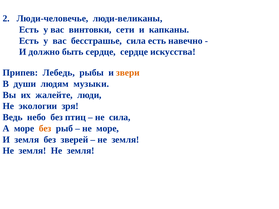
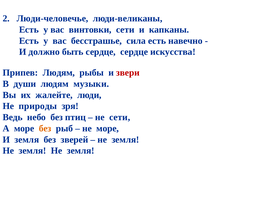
Припев Лебедь: Лебедь -> Людям (59, 73)
звери colour: orange -> red (128, 73)
экологии: экологии -> природы (38, 106)
не сила: сила -> сети (120, 117)
